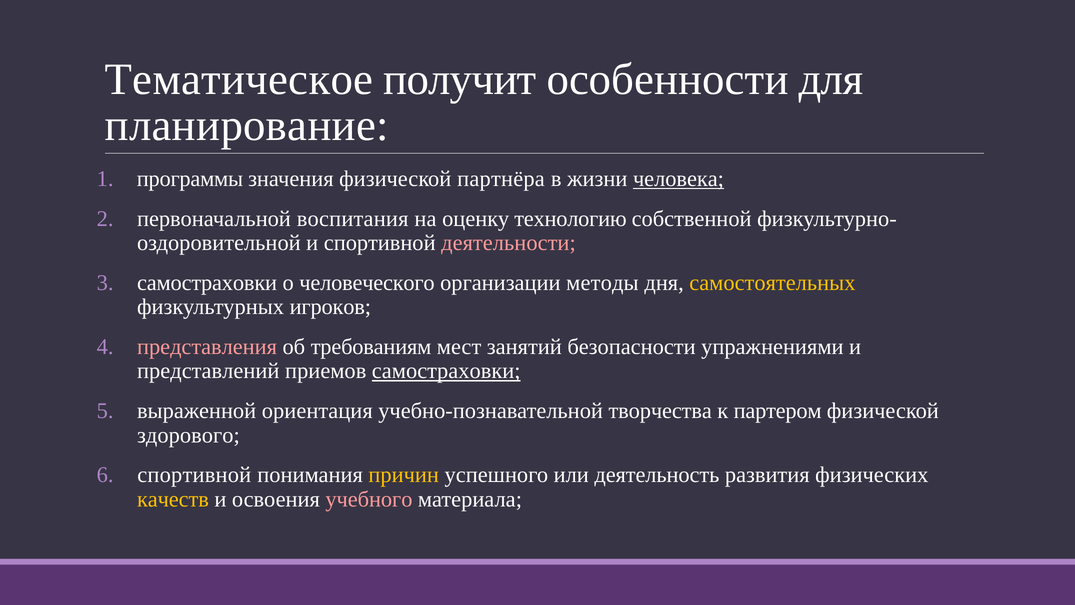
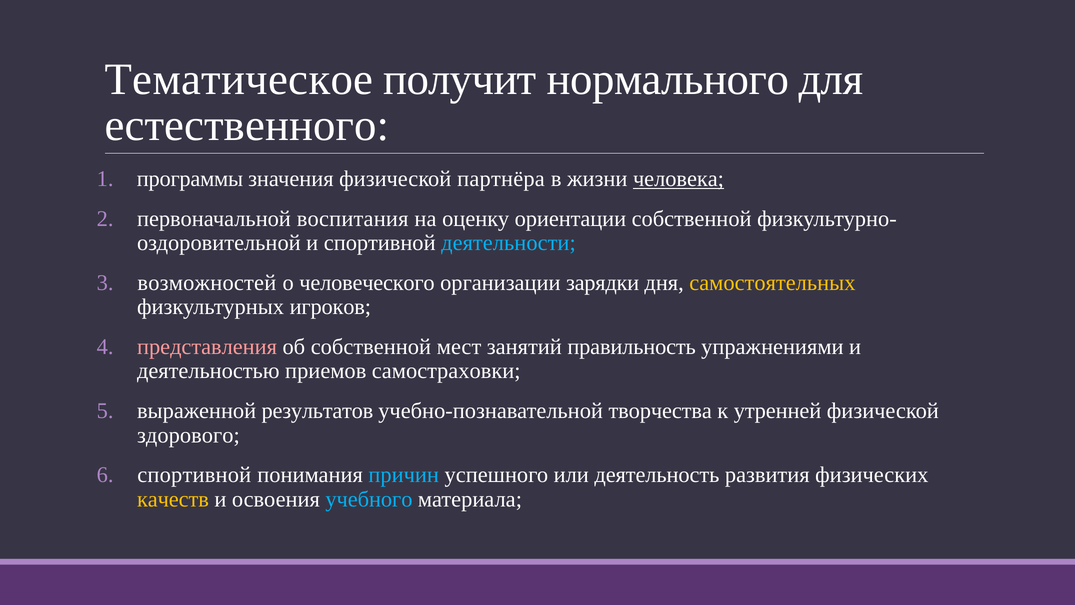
особенности: особенности -> нормального (668, 80)
планирование: планирование -> естественного (247, 125)
технологию: технологию -> ориентации (570, 219)
деятельности colour: pink -> light blue (508, 243)
самостраховки: самостраховки -> возможностей (207, 283)
методы: методы -> зарядки (603, 283)
об требованиям: требованиям -> собственной (371, 347)
безопасности: безопасности -> правильность (632, 347)
представлений: представлений -> деятельностью (208, 371)
самостраховки underline: present -> none (446, 371)
ориентация: ориентация -> результатов (317, 411)
партером: партером -> утренней (778, 411)
причин colour: yellow -> light blue (404, 475)
учебного colour: pink -> light blue (369, 499)
